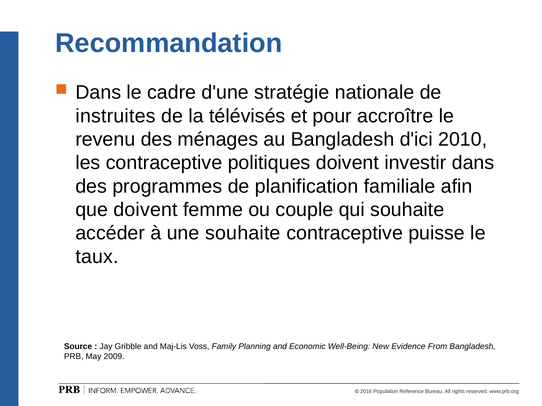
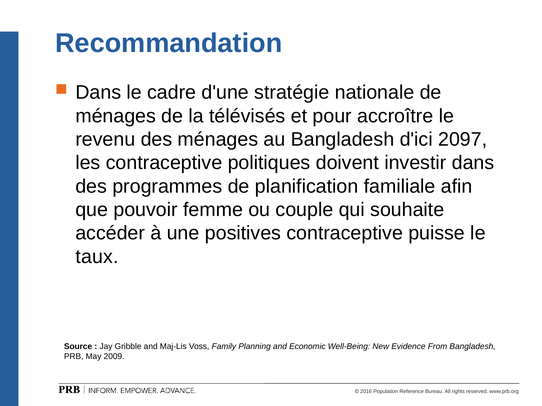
instruites: instruites -> ménages (116, 116)
2010: 2010 -> 2097 (463, 140)
que doivent: doivent -> pouvoir (146, 210)
une souhaite: souhaite -> positives (243, 233)
